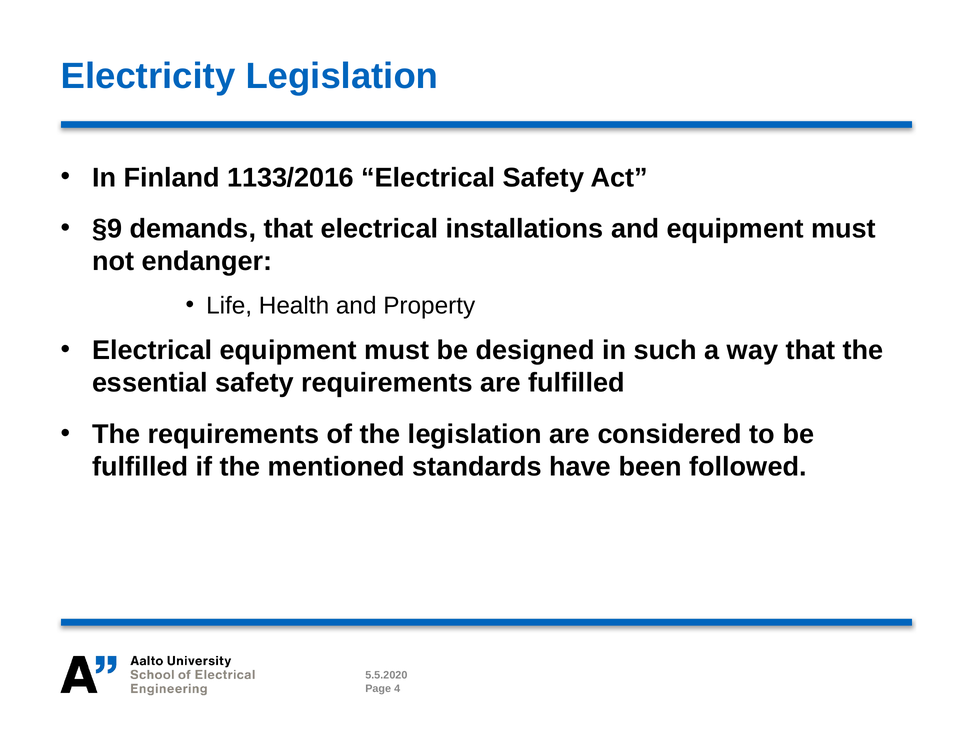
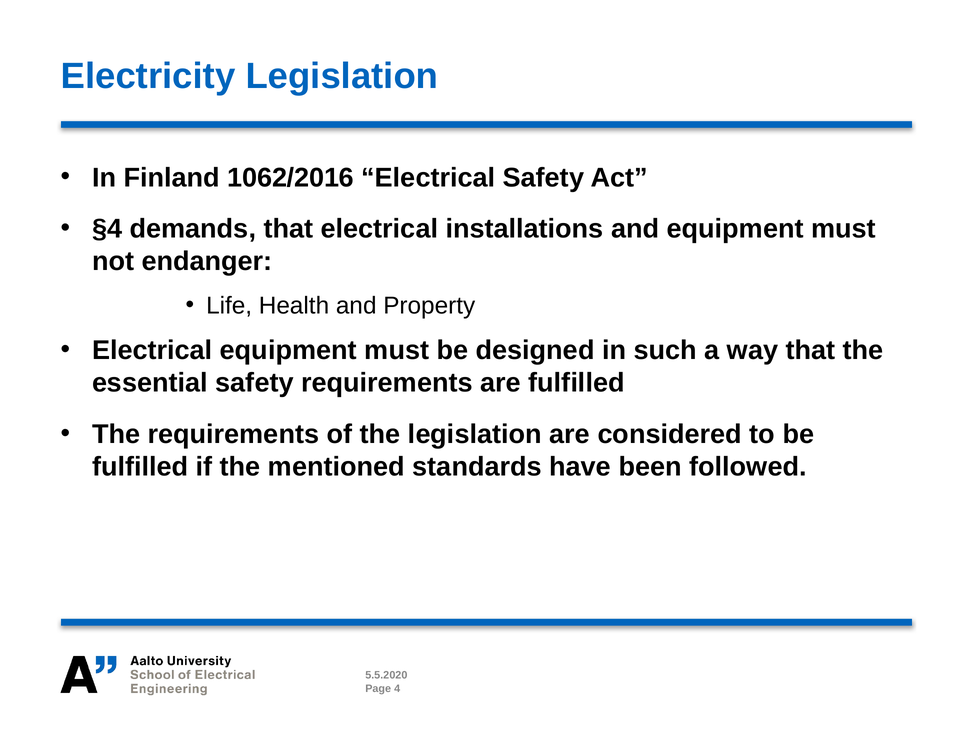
1133/2016: 1133/2016 -> 1062/2016 (291, 178)
§9: §9 -> §4 (107, 229)
